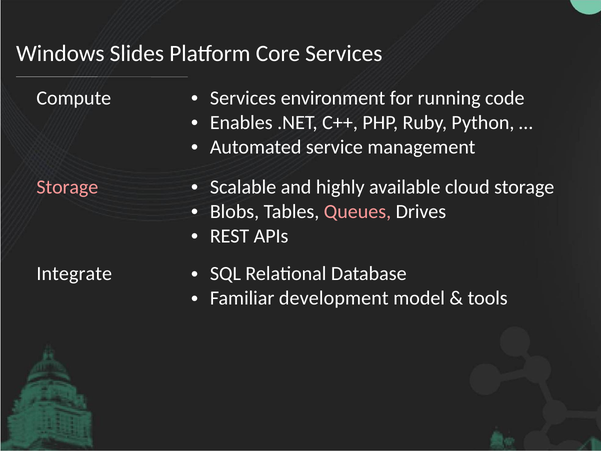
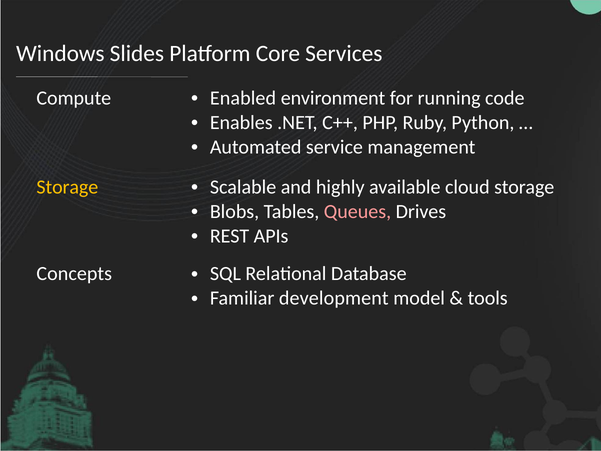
Services: Services -> Enabled (243, 98)
Storage colour: pink -> yellow (67, 187)
Integrate: Integrate -> Concepts (74, 274)
